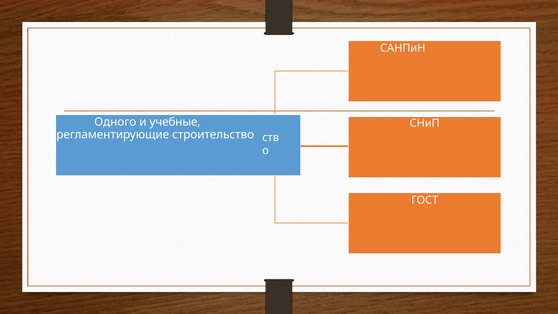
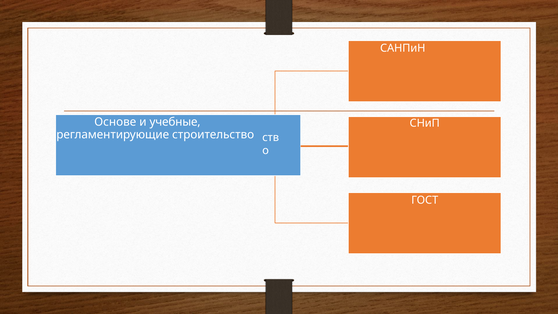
Одного: Одного -> Основе (115, 122)
